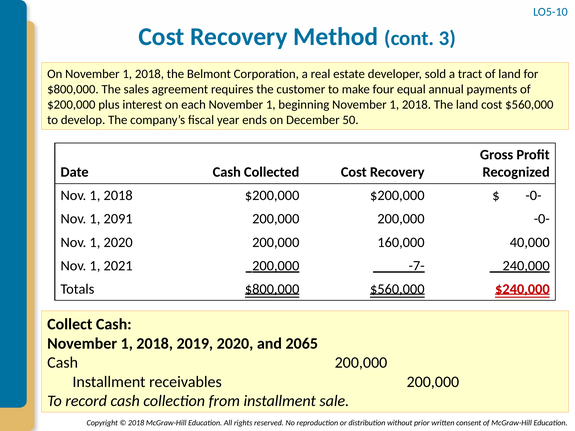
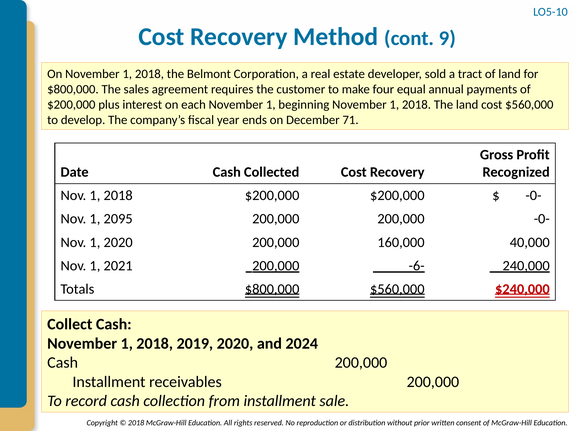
3: 3 -> 9 (447, 38)
50: 50 -> 71 (351, 120)
2091: 2091 -> 2095 (118, 219)
-7-: -7- -> -6- (417, 266)
2065: 2065 -> 2024 (302, 344)
